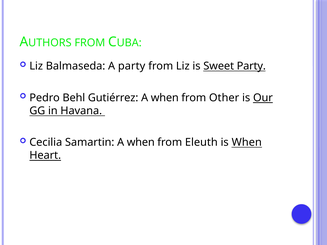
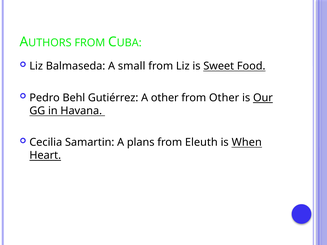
A party: party -> small (132, 66)
Sweet Party: Party -> Food (251, 66)
Gutiérrez A when: when -> other (165, 98)
Samartin A when: when -> plans (141, 142)
